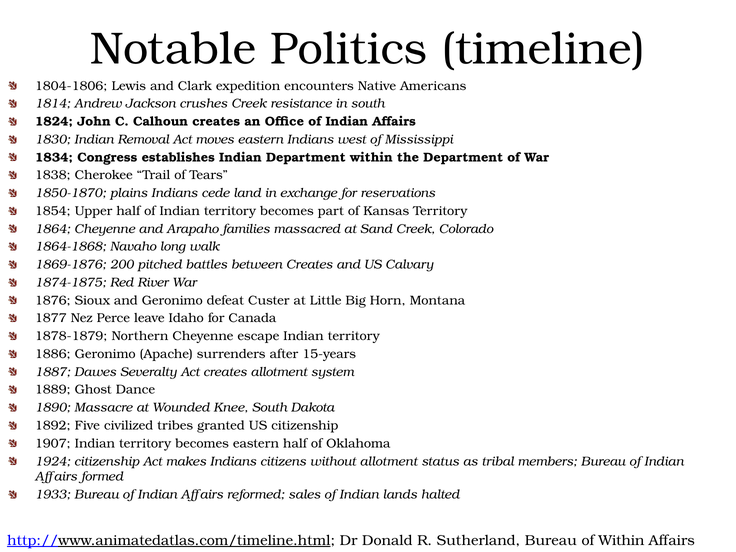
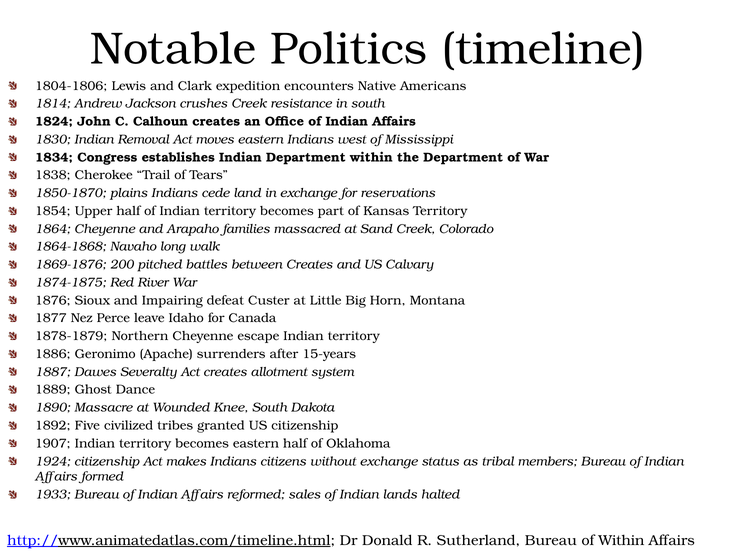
and Geronimo: Geronimo -> Impairing (172, 300)
without allotment: allotment -> exchange (389, 461)
